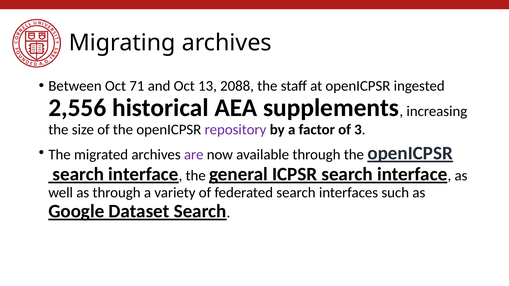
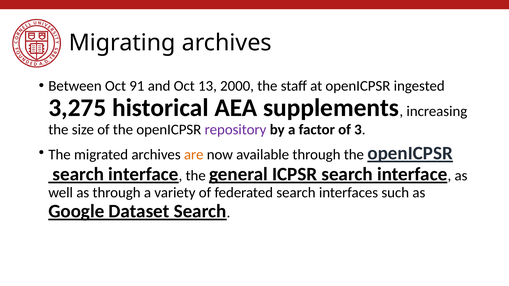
71: 71 -> 91 (137, 86)
2088: 2088 -> 2000 (237, 86)
2,556: 2,556 -> 3,275 (77, 108)
are colour: purple -> orange (194, 155)
